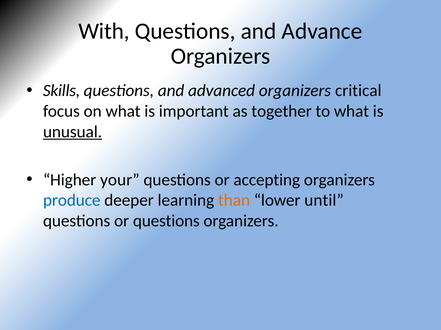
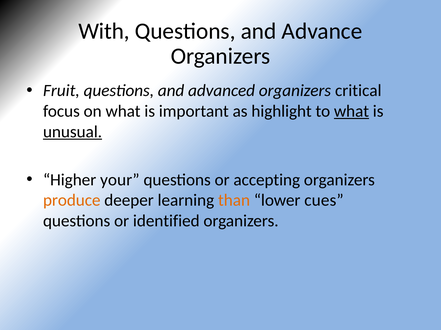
Skills: Skills -> Fruit (61, 91)
together: together -> highlight (282, 111)
what underline: none -> present (351, 111)
produce colour: blue -> orange (72, 201)
until: until -> cues (324, 201)
or questions: questions -> identified (166, 221)
